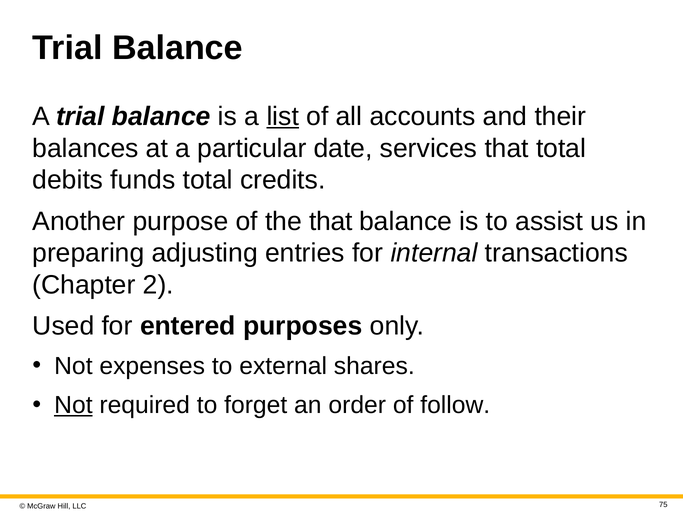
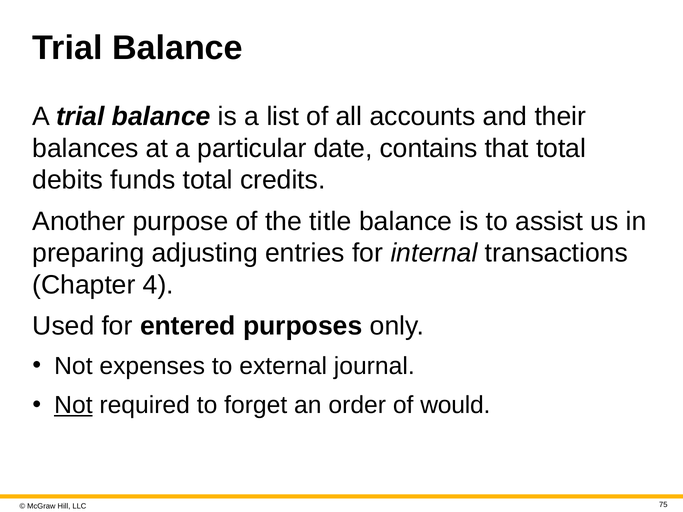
list underline: present -> none (283, 117)
services: services -> contains (429, 148)
the that: that -> title (330, 221)
2: 2 -> 4 (158, 285)
shares: shares -> journal (374, 366)
follow: follow -> would (455, 406)
